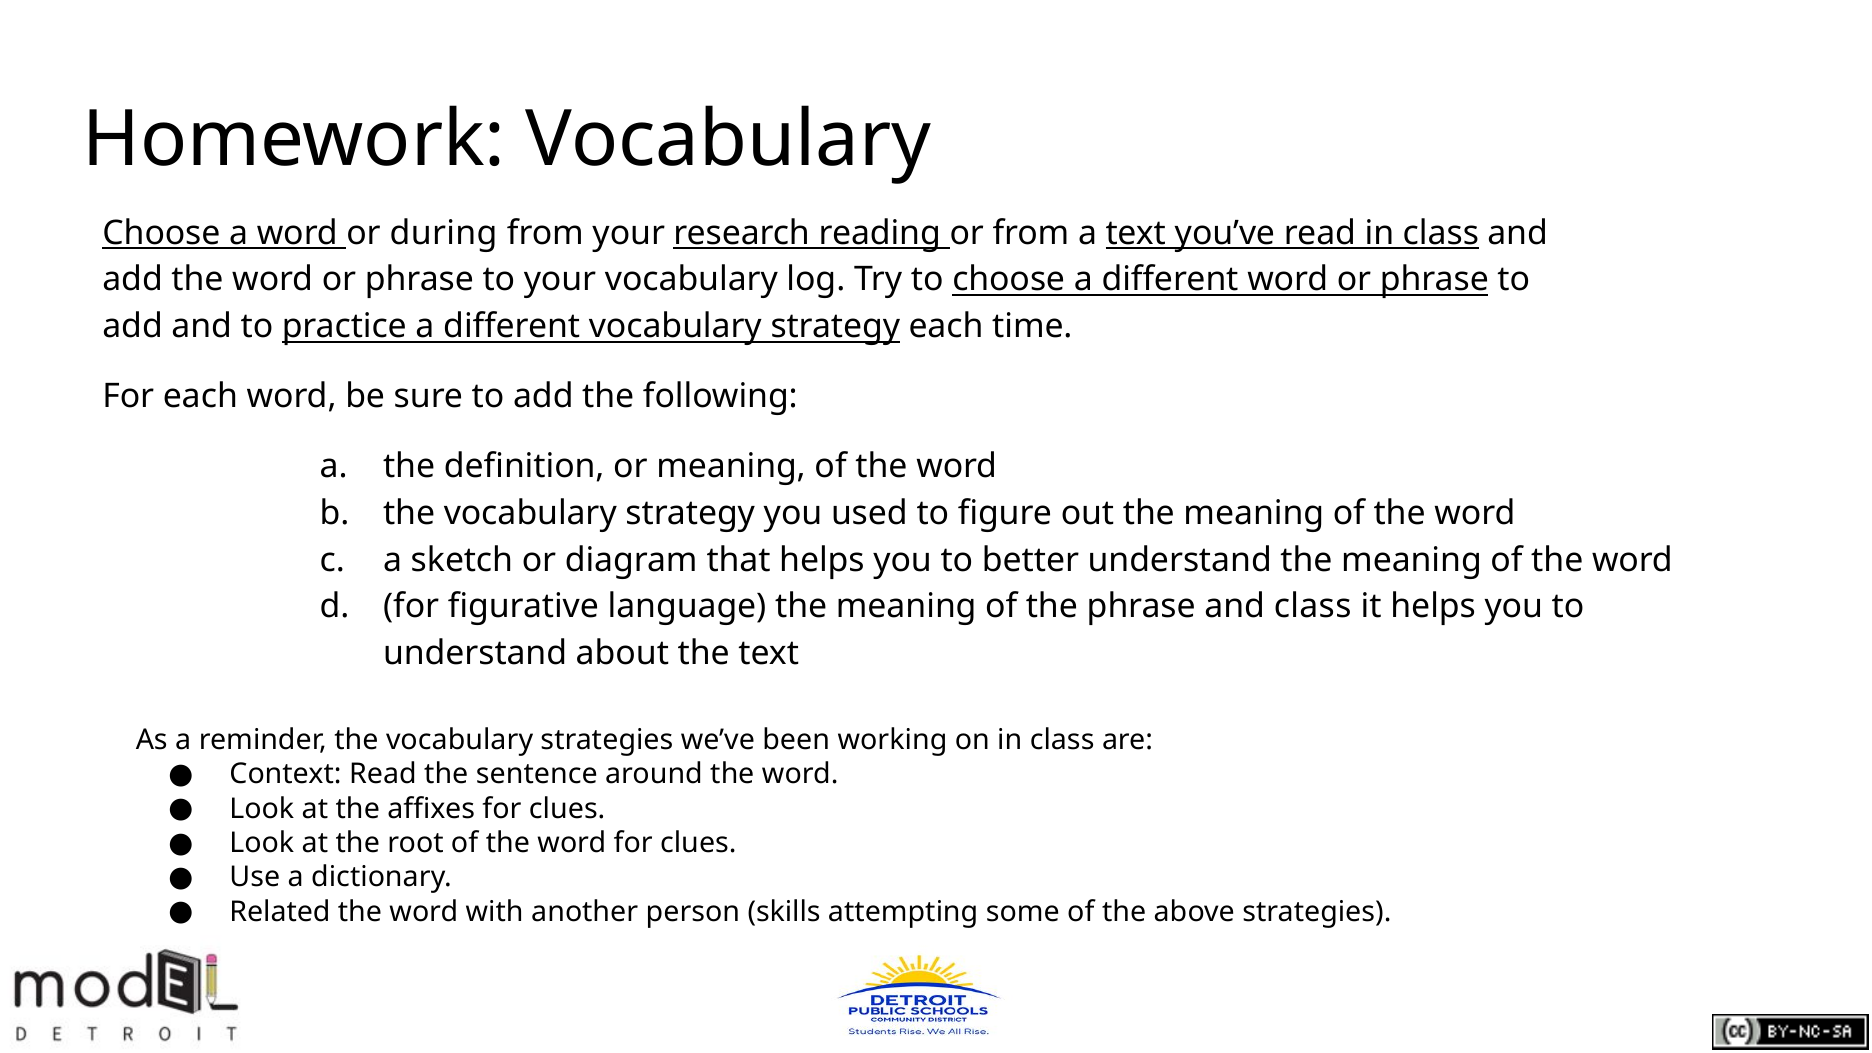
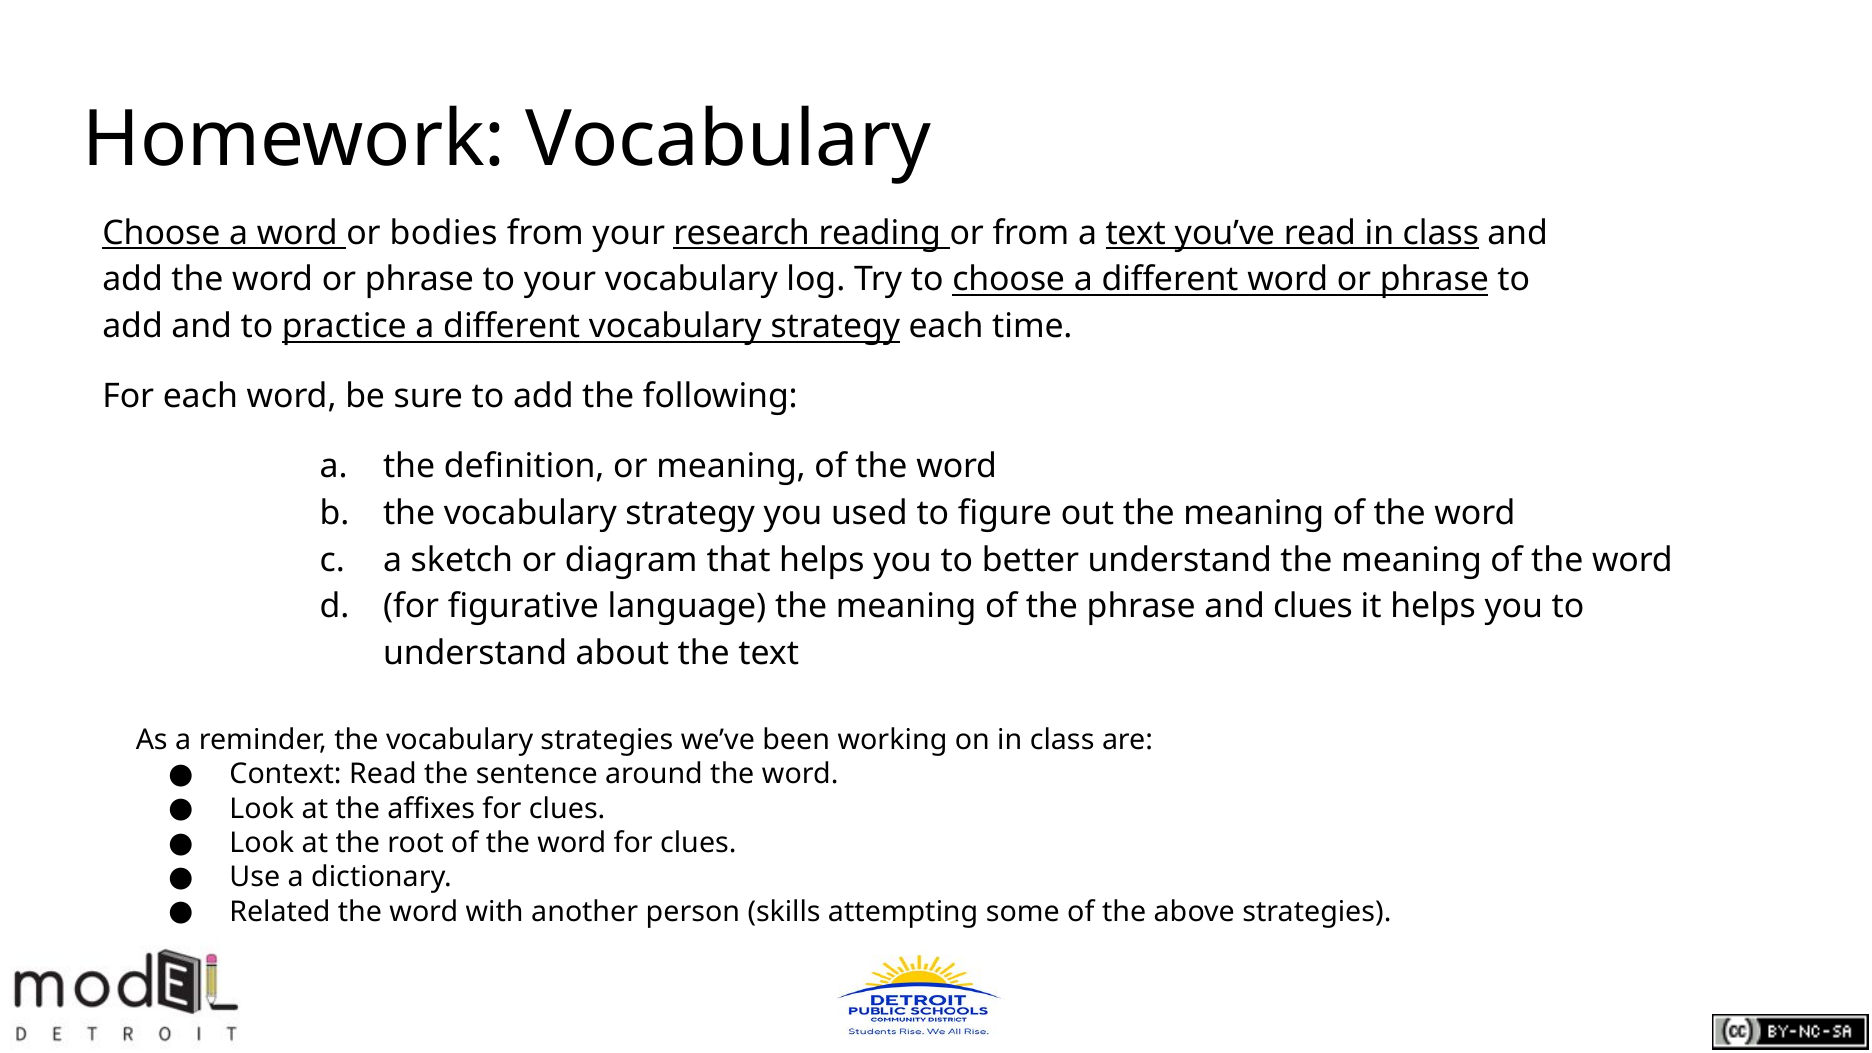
during: during -> bodies (444, 233)
and class: class -> clues (1313, 607)
